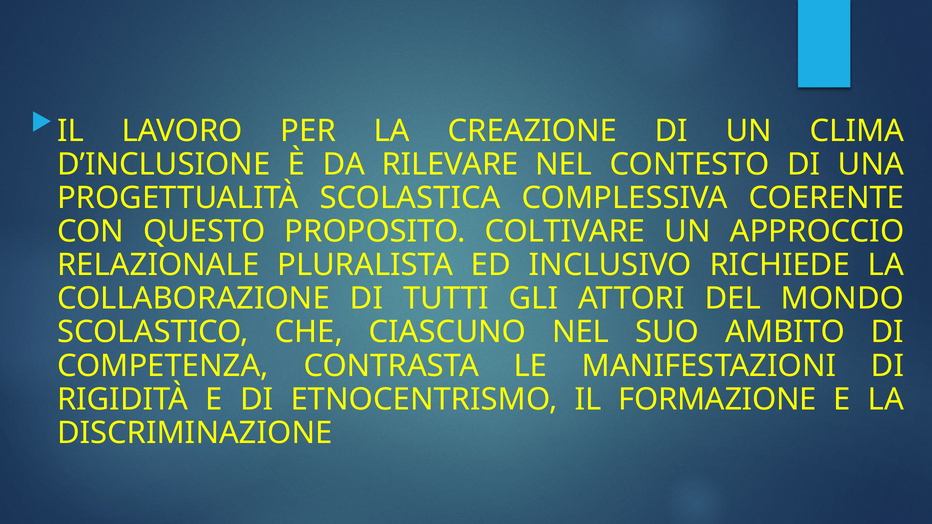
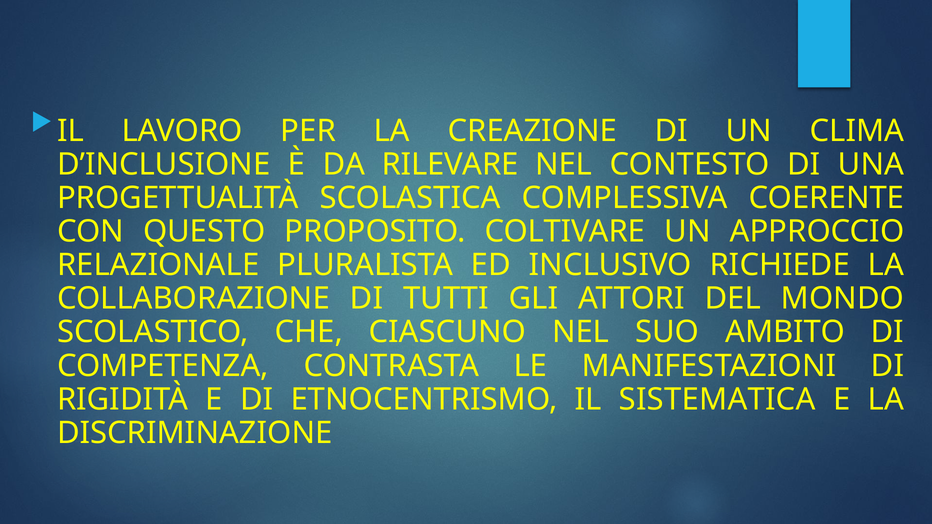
FORMAZIONE: FORMAZIONE -> SISTEMATICA (717, 400)
